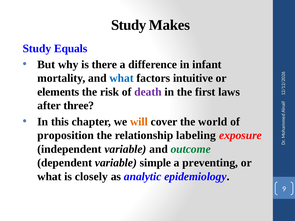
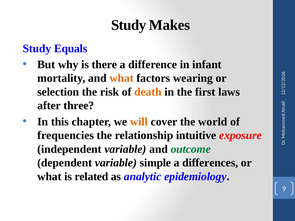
what colour: blue -> orange (122, 78)
intuitive: intuitive -> wearing (193, 78)
elements: elements -> selection (58, 92)
death colour: purple -> orange (148, 92)
proposition: proposition -> frequencies (66, 136)
labeling: labeling -> intuitive (196, 136)
preventing: preventing -> differences (210, 163)
closely: closely -> related (91, 177)
